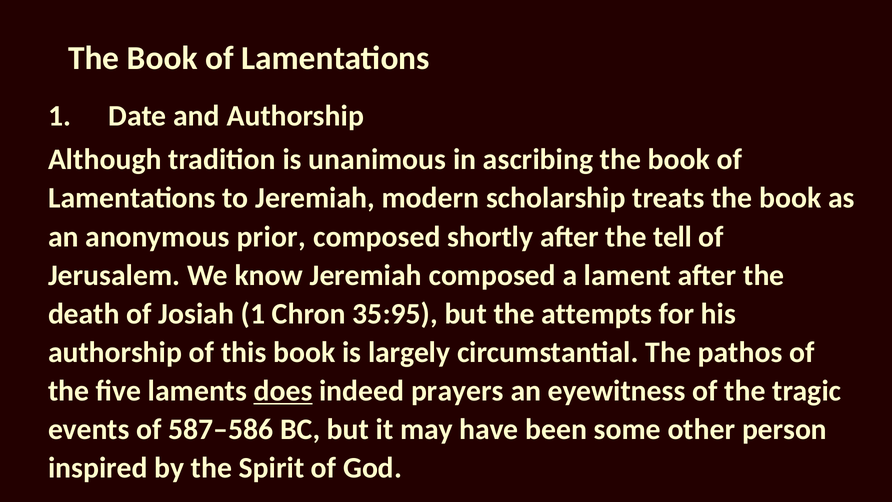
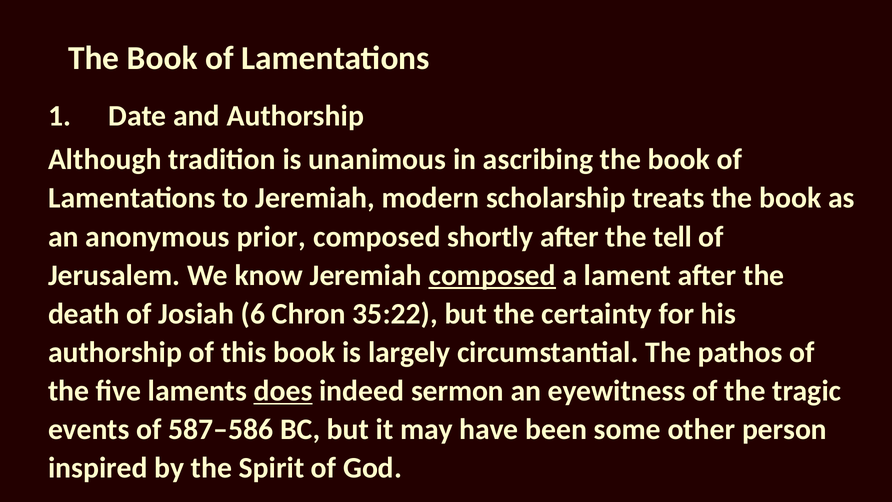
composed underline: none -> present (492, 275)
Josiah 1: 1 -> 6 (253, 314)
35:95: 35:95 -> 35:22 (395, 314)
attempts: attempts -> certainty (597, 314)
prayers: prayers -> sermon (457, 391)
